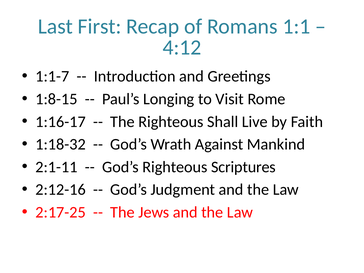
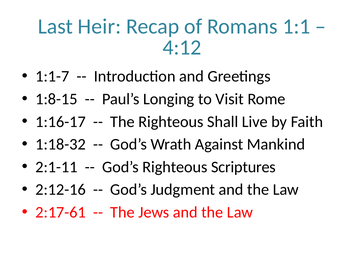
First: First -> Heir (99, 27)
2:17-25: 2:17-25 -> 2:17-61 (61, 212)
